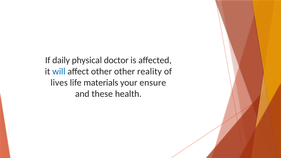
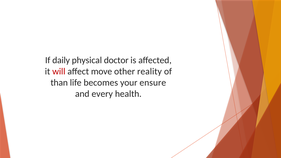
will colour: blue -> red (59, 71)
affect other: other -> move (102, 71)
lives: lives -> than (59, 83)
materials: materials -> becomes (101, 83)
these: these -> every (102, 94)
